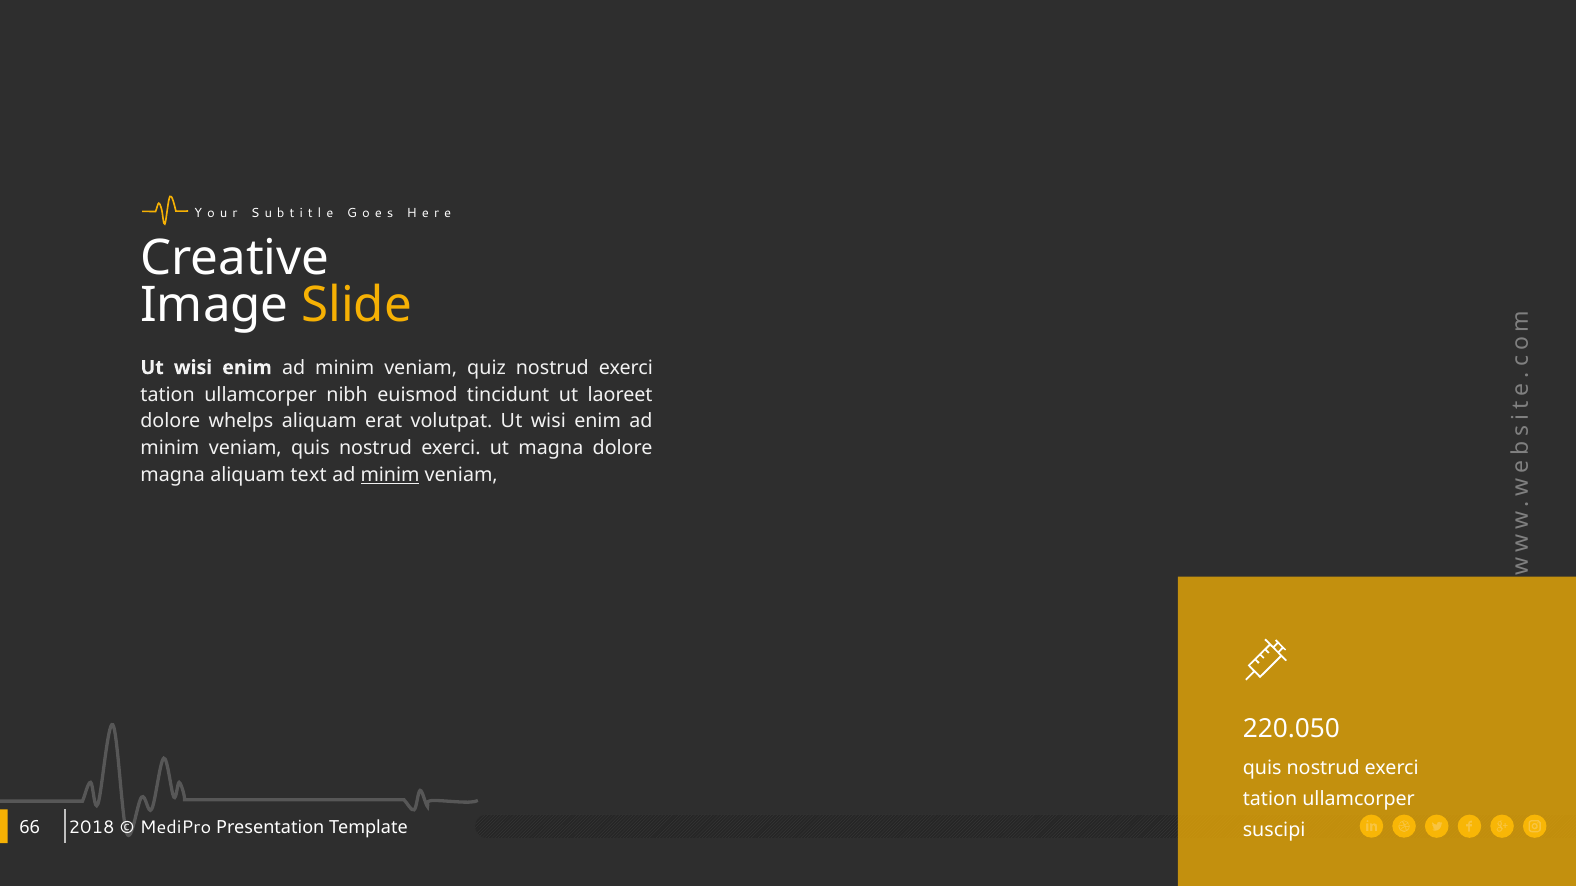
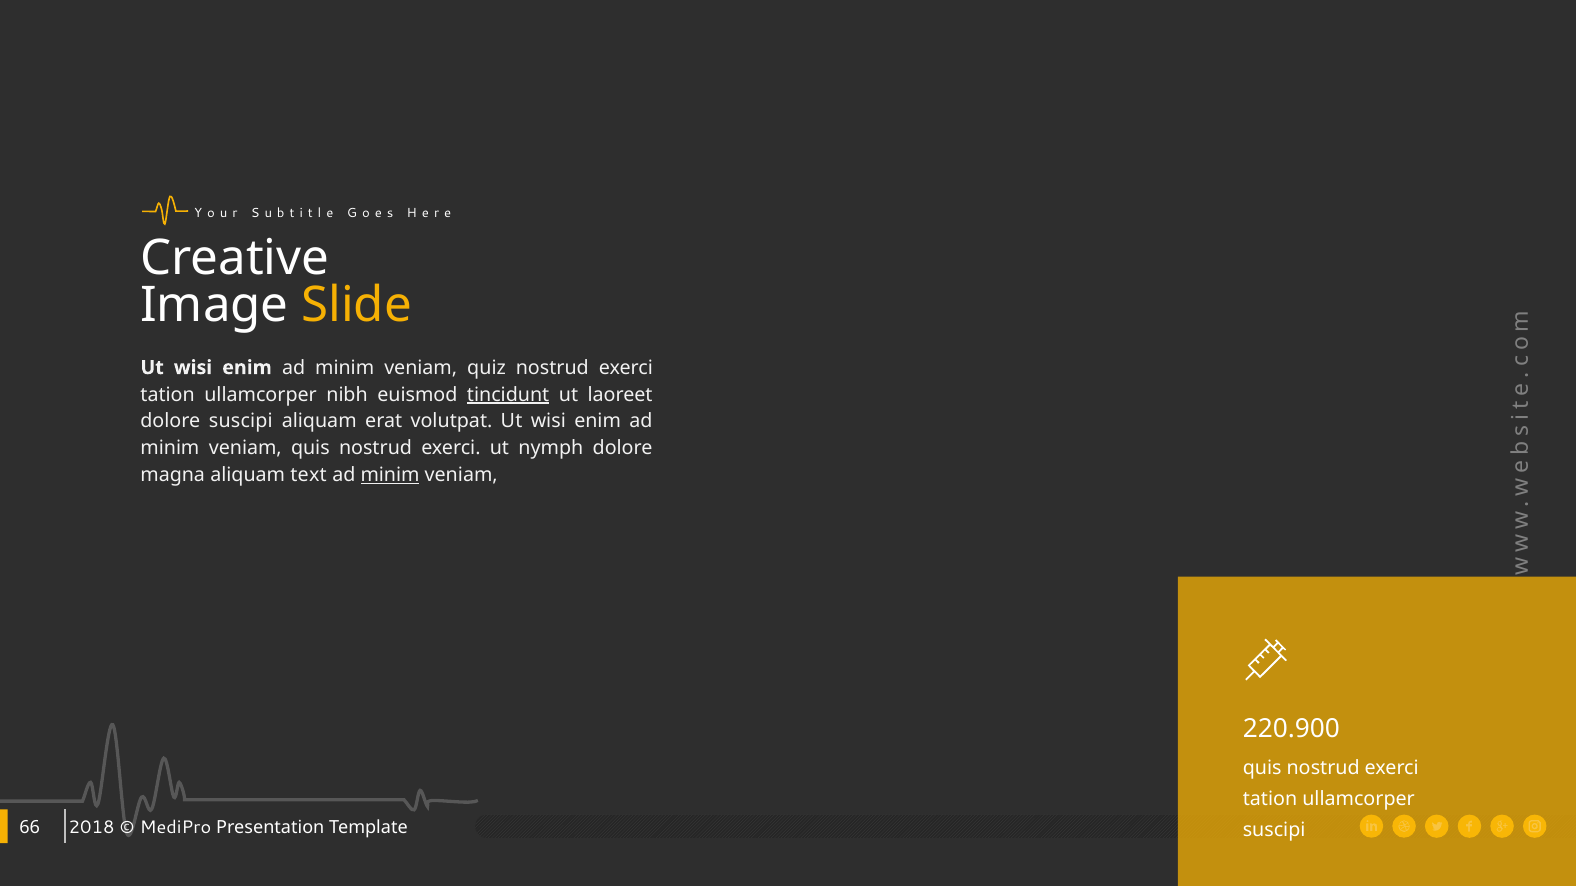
tincidunt underline: none -> present (508, 395)
dolore whelps: whelps -> suscipi (241, 422)
ut magna: magna -> nymph (551, 449)
220.050: 220.050 -> 220.900 (1291, 730)
